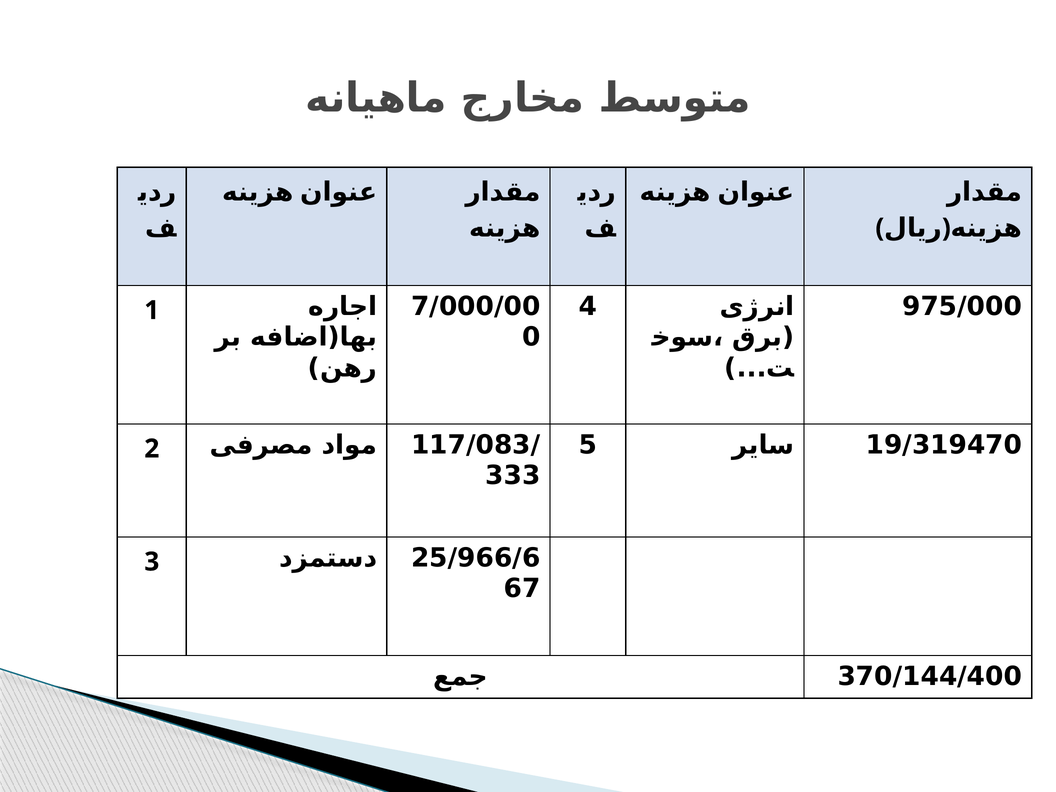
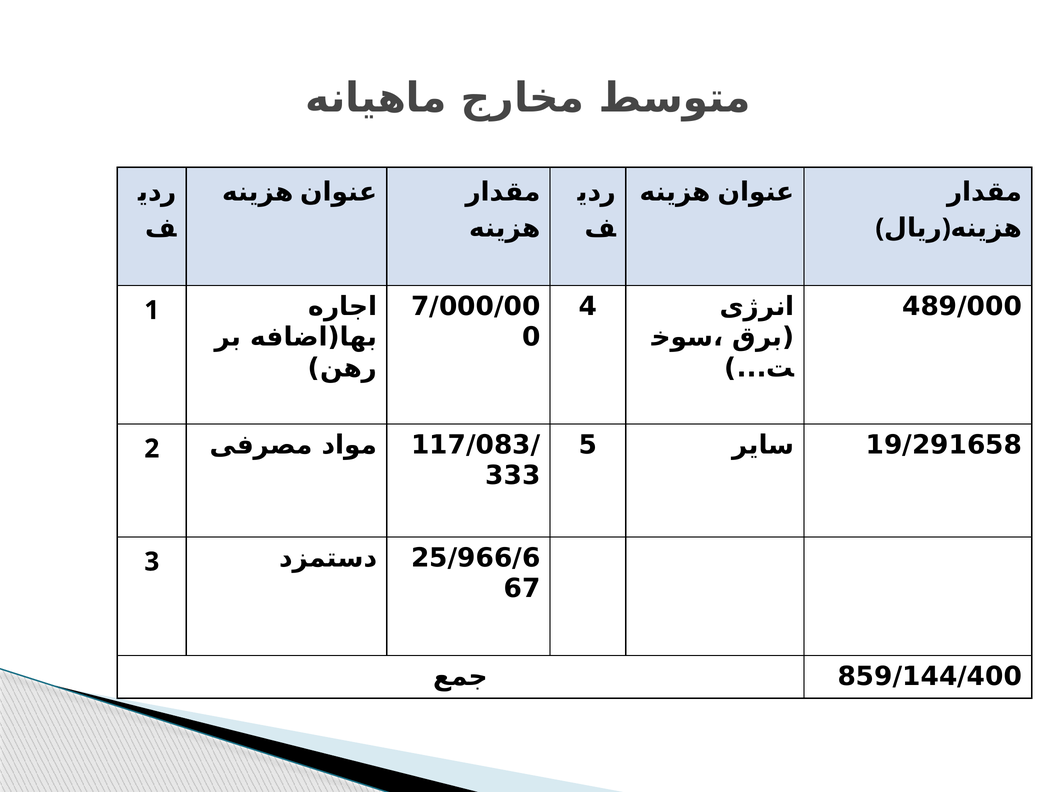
975/000: 975/000 -> 489/000 (962, 307)
19/319470: 19/319470 -> 19/291658 (944, 445)
370/144/400: 370/144/400 -> 859/144/400 (930, 676)
